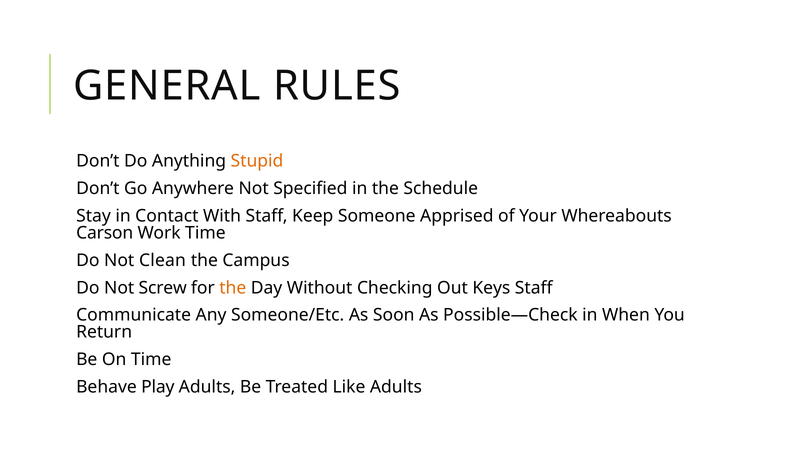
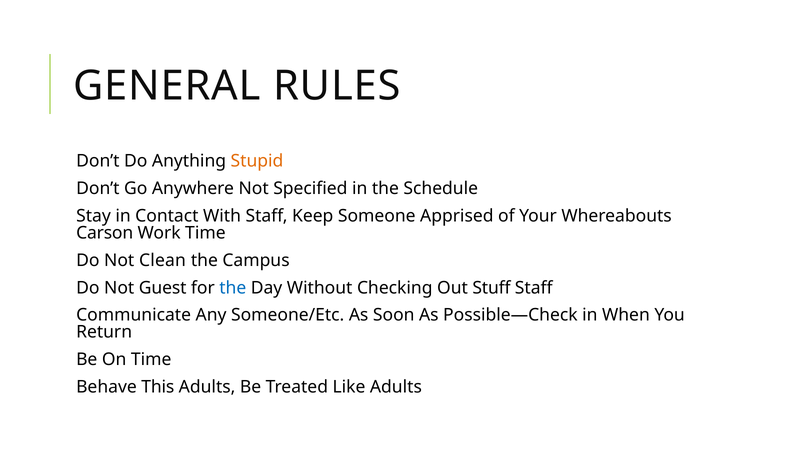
Screw: Screw -> Guest (163, 288)
the colour: orange -> blue (233, 288)
Keys: Keys -> Stuff (491, 288)
Play: Play -> This (158, 387)
